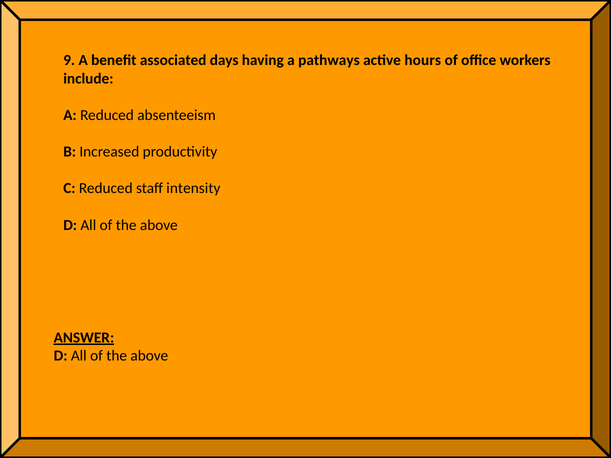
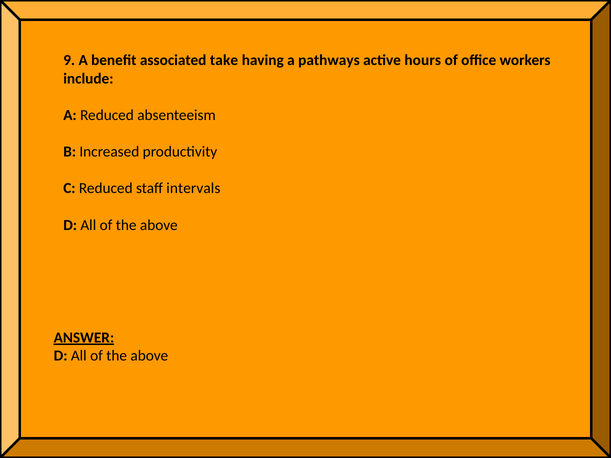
days: days -> take (224, 60)
intensity: intensity -> intervals (193, 189)
